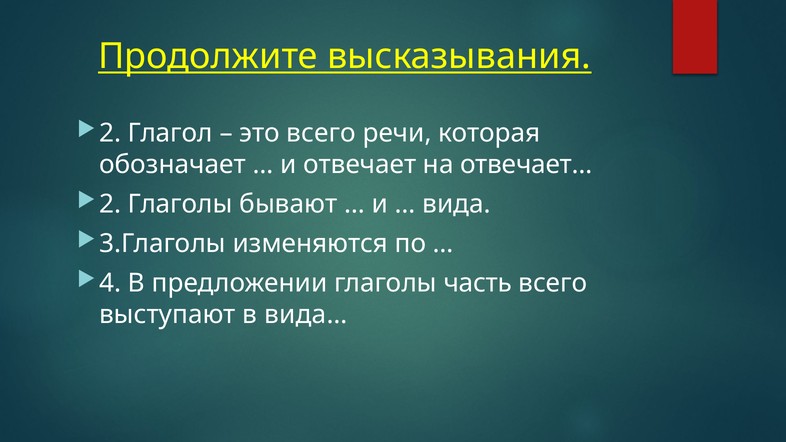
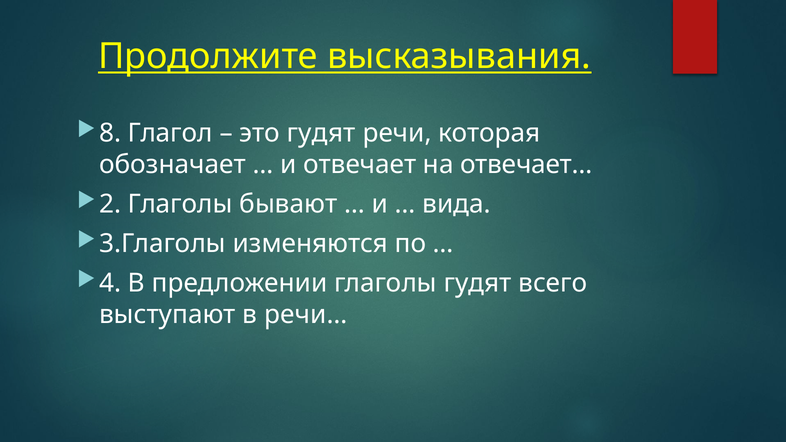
2: 2 -> 8 (110, 133)
это всего: всего -> гудят (321, 133)
глаголы часть: часть -> гудят (478, 283)
вида…: вида… -> речи… (306, 315)
